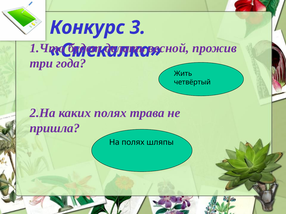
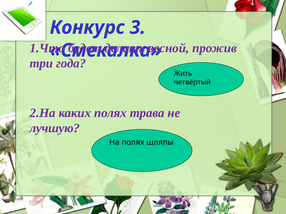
пришла: пришла -> лучшую (55, 128)
